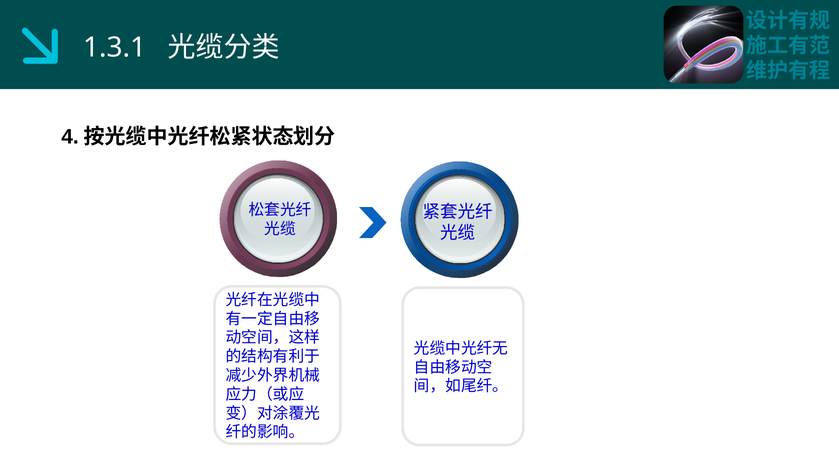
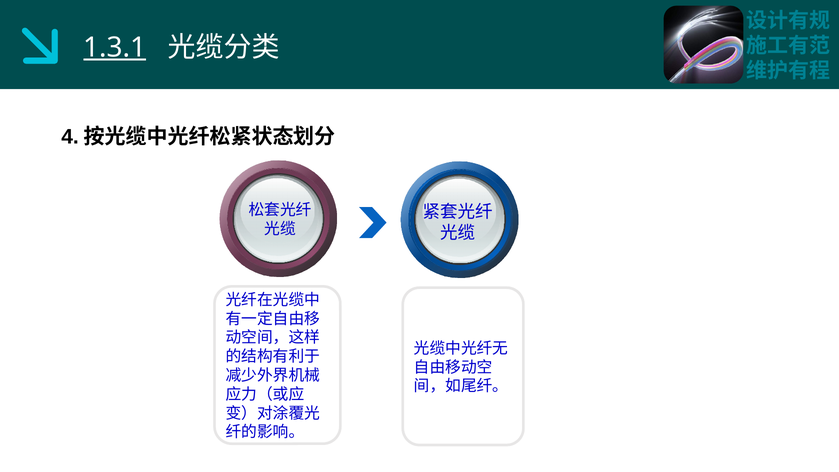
1.3.1 underline: none -> present (115, 47)
